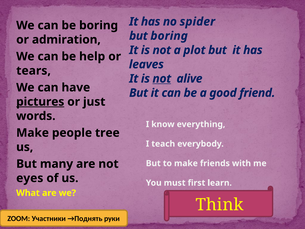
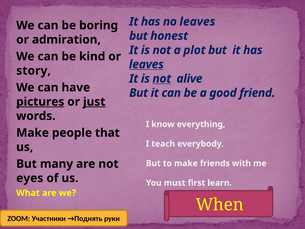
no spider: spider -> leaves (197, 22)
but boring: boring -> honest (169, 36)
help: help -> kind (92, 56)
leaves underline: none -> present (146, 64)
tears: tears -> story (34, 71)
just underline: none -> present (94, 102)
tree: tree -> that (107, 133)
Think: Think -> When (220, 205)
